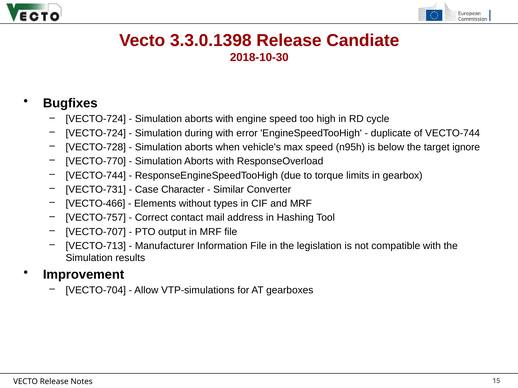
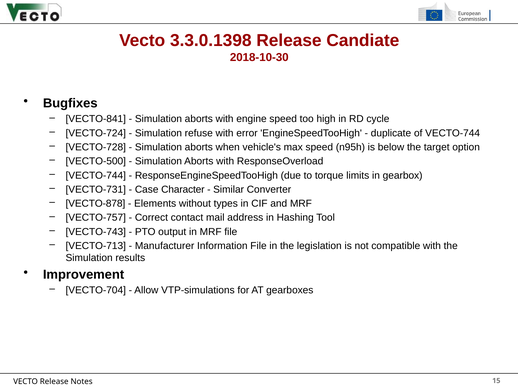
VECTO-724: VECTO-724 -> VECTO-841 (96, 119)
during: during -> refuse (199, 133)
ignore: ignore -> option (466, 147)
VECTO-770: VECTO-770 -> VECTO-500 (96, 161)
VECTO-466: VECTO-466 -> VECTO-878 (95, 204)
VECTO-707: VECTO-707 -> VECTO-743 (96, 232)
